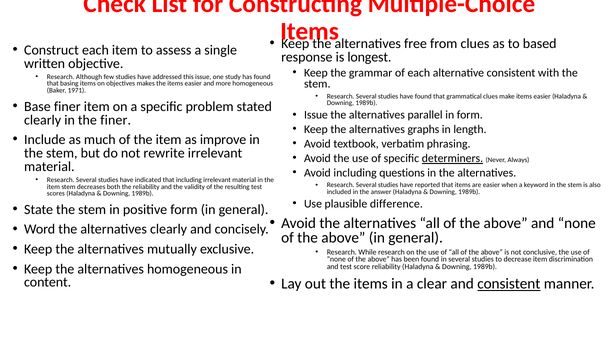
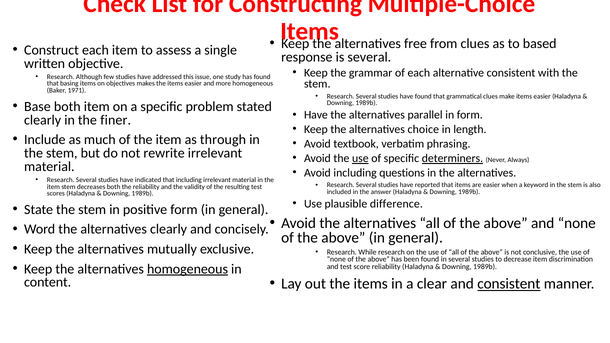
is longest: longest -> several (369, 57)
Base finer: finer -> both (67, 107)
Issue: Issue -> Have (316, 115)
graphs: graphs -> choice (423, 129)
improve: improve -> through (223, 140)
use underline: none -> present (360, 158)
homogeneous underline: none -> present (188, 269)
